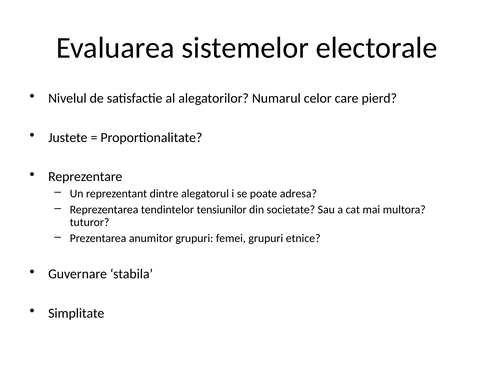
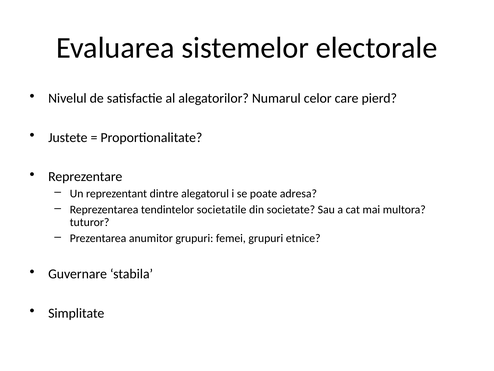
tensiunilor: tensiunilor -> societatile (222, 209)
